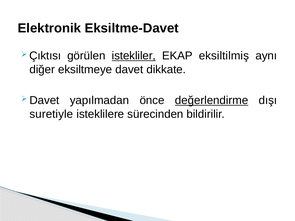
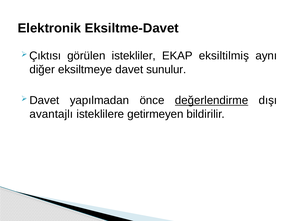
istekliler underline: present -> none (134, 56)
dikkate: dikkate -> sunulur (166, 70)
suretiyle: suretiyle -> avantajlı (51, 114)
sürecinden: sürecinden -> getirmeyen (155, 114)
